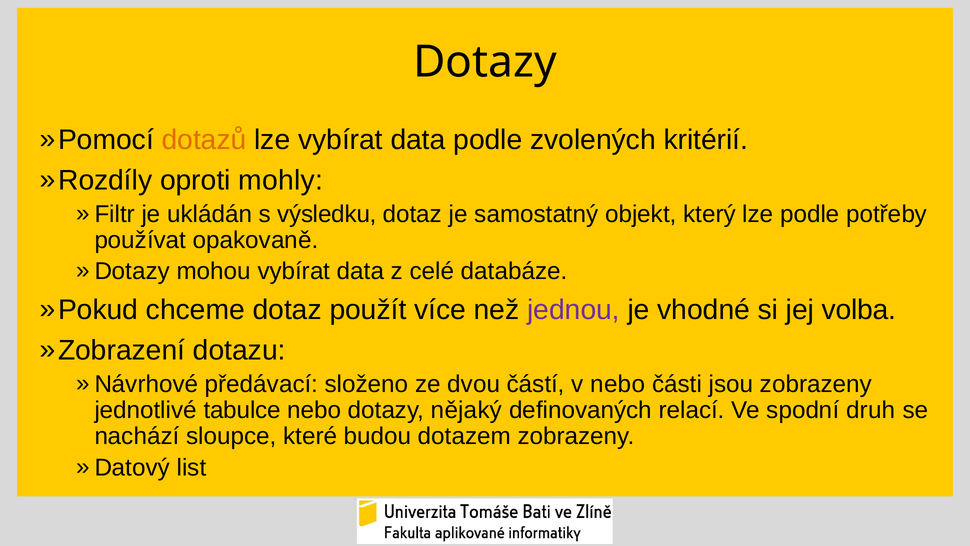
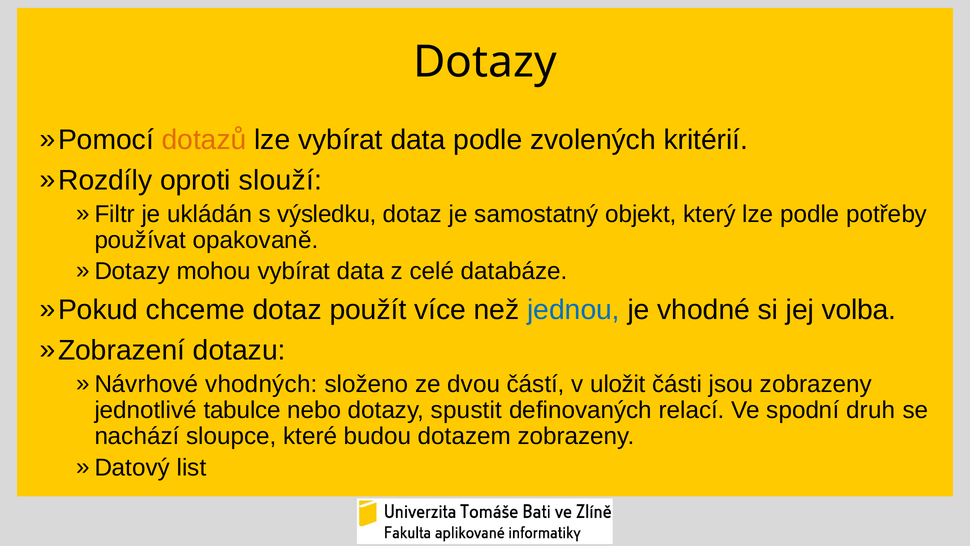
mohly: mohly -> slouží (281, 180)
jednou colour: purple -> blue (573, 310)
předávací: předávací -> vhodných (261, 384)
v nebo: nebo -> uložit (618, 384)
nějaký: nějaký -> spustit (466, 410)
